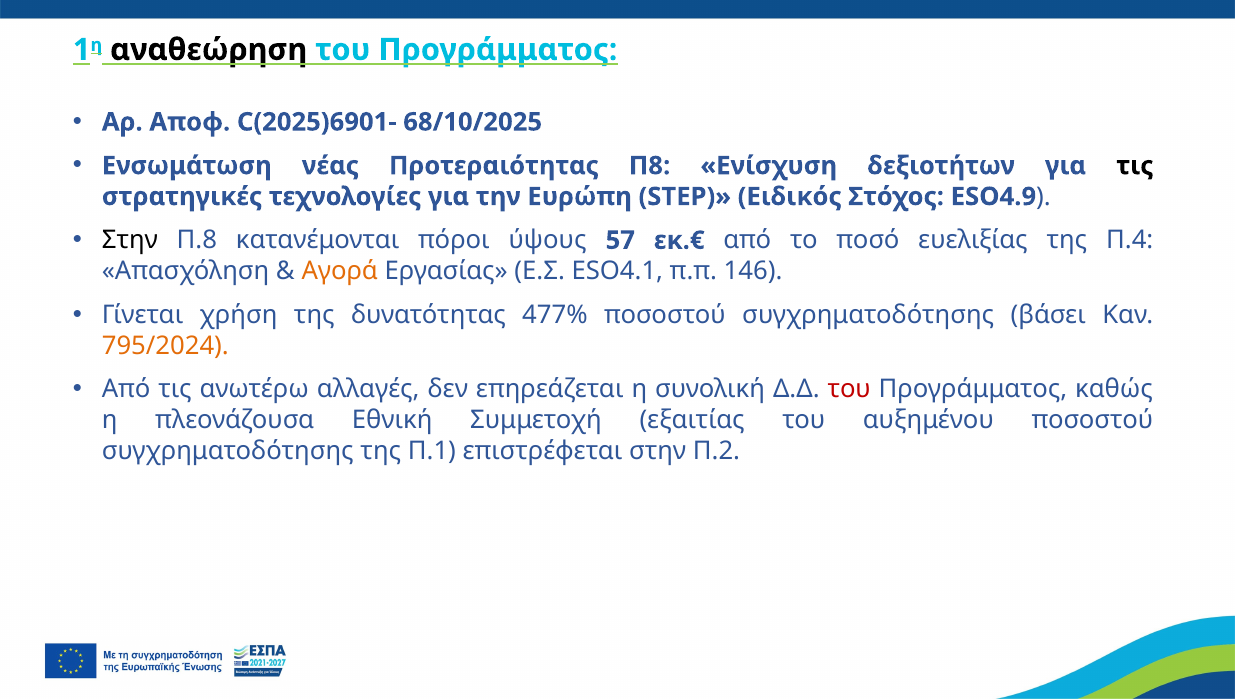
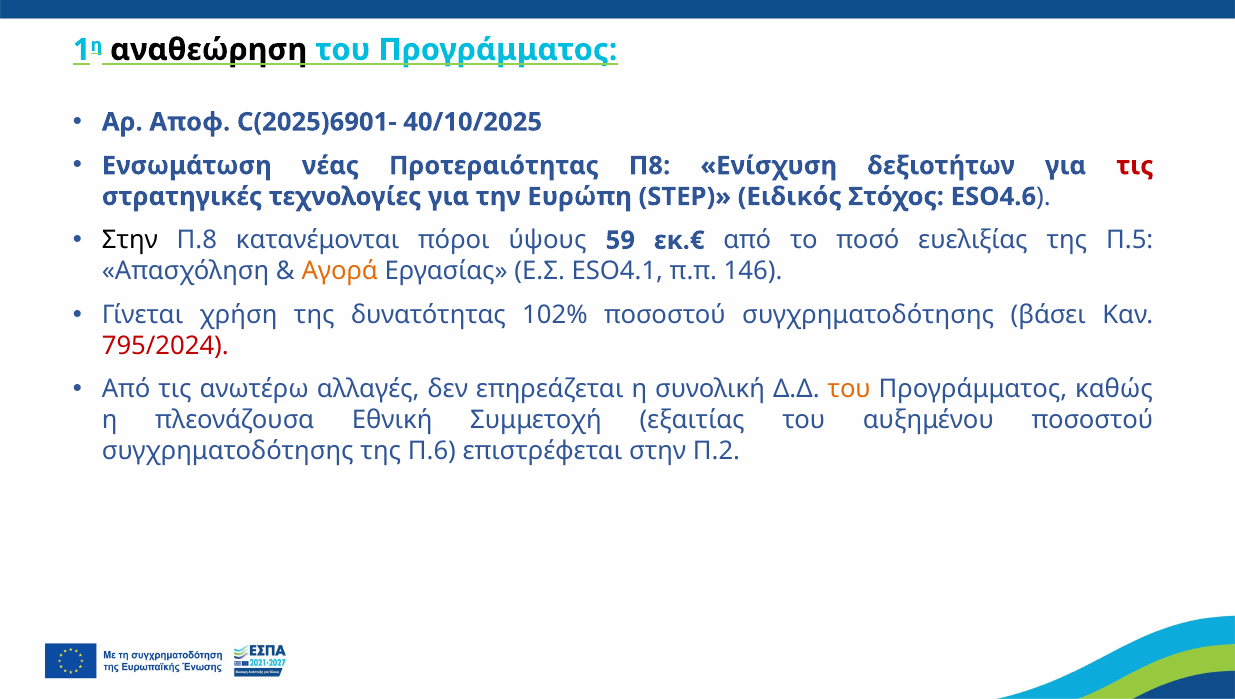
68/10/2025: 68/10/2025 -> 40/10/2025 (473, 122)
τις colour: black -> red (1135, 166)
ESO4.9: ESO4.9 -> ESO4.6 (993, 197)
57: 57 -> 59 (620, 240)
Π.4: Π.4 -> Π.5 (1130, 240)
477%: 477% -> 102% (555, 315)
795/2024 colour: orange -> red (165, 346)
του colour: red -> orange (849, 389)
Π.1: Π.1 -> Π.6 (432, 451)
